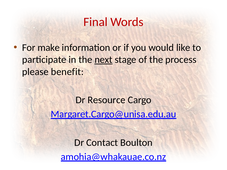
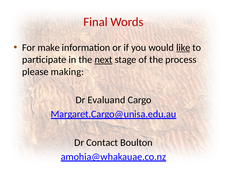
like underline: none -> present (183, 48)
benefit: benefit -> making (67, 72)
Resource: Resource -> Evaluand (106, 100)
